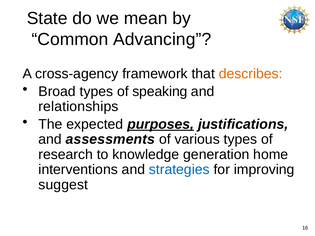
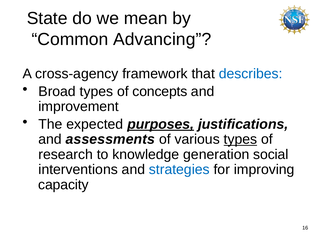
describes colour: orange -> blue (251, 74)
speaking: speaking -> concepts (160, 92)
relationships: relationships -> improvement (79, 107)
types underline: none -> present (240, 140)
home: home -> social (271, 155)
suggest: suggest -> capacity (63, 185)
